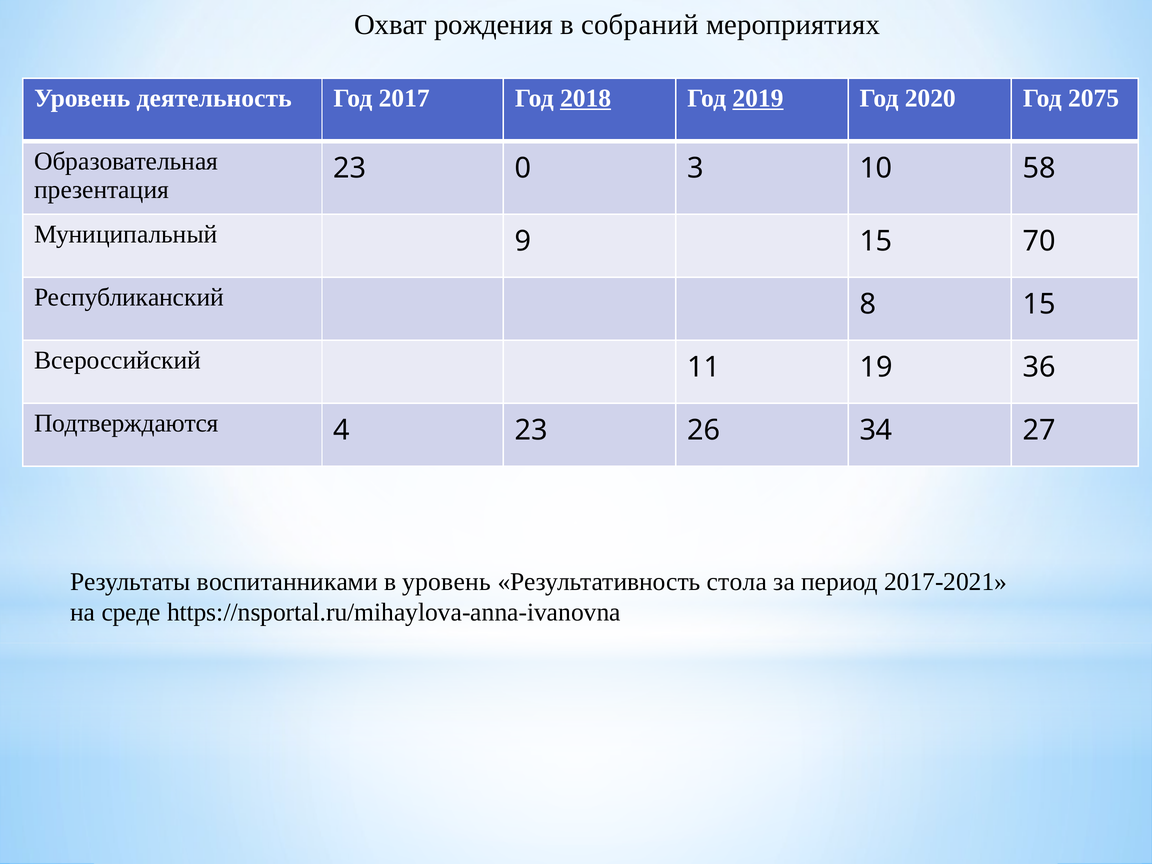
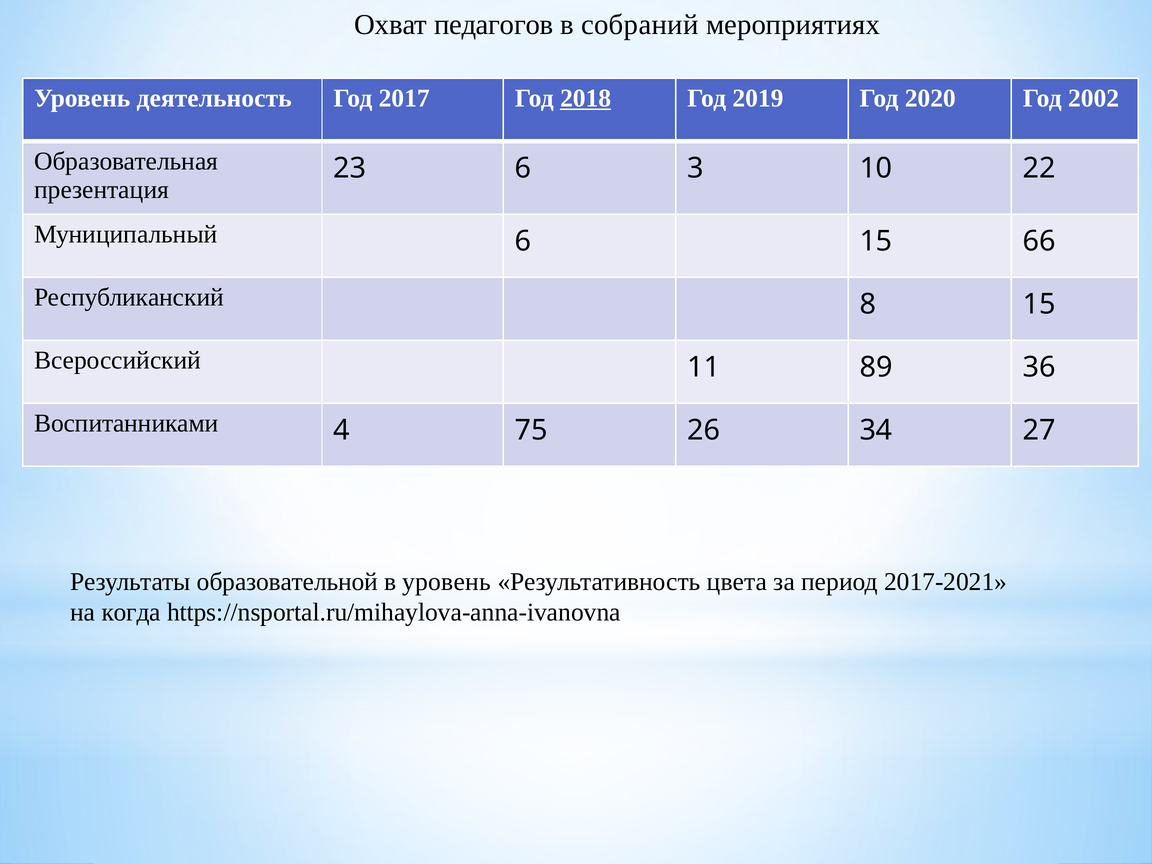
рождения: рождения -> педагогов (494, 25)
2019 underline: present -> none (758, 98)
2075: 2075 -> 2002 (1094, 98)
23 0: 0 -> 6 (523, 168)
58: 58 -> 22 (1039, 168)
Муниципальный 9: 9 -> 6 (523, 241)
70: 70 -> 66 (1039, 241)
19: 19 -> 89 (876, 367)
Подтверждаются: Подтверждаются -> Воспитанниками (126, 423)
4 23: 23 -> 75 (531, 430)
воспитанниками: воспитанниками -> образовательной (287, 582)
стола: стола -> цвета (737, 582)
среде: среде -> когда (131, 612)
